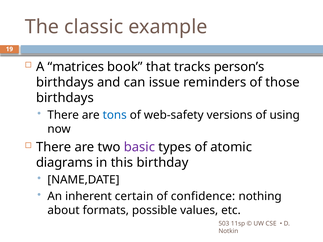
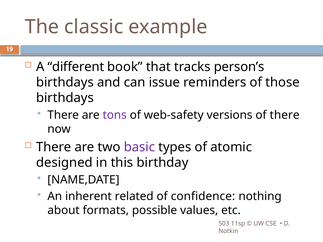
matrices: matrices -> different (76, 67)
tons colour: blue -> purple (115, 115)
of using: using -> there (285, 115)
diagrams: diagrams -> designed (64, 163)
certain: certain -> related (134, 197)
